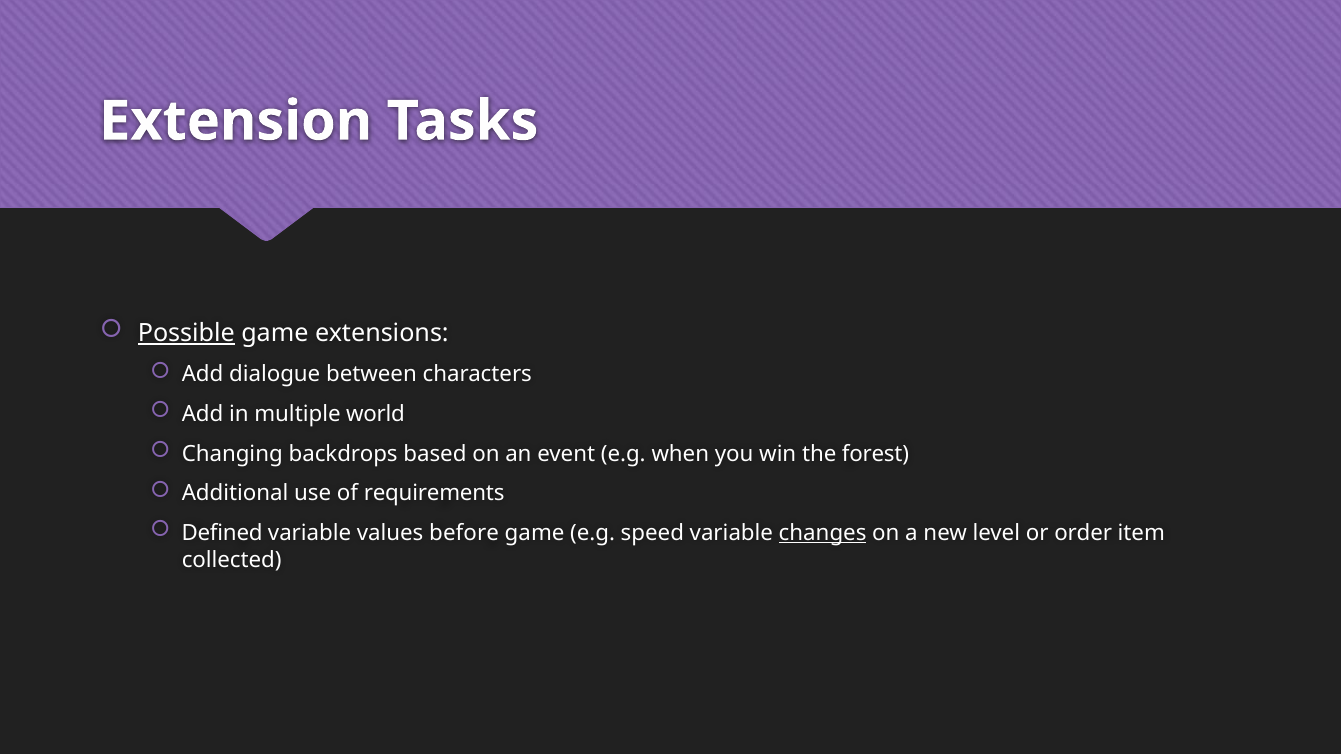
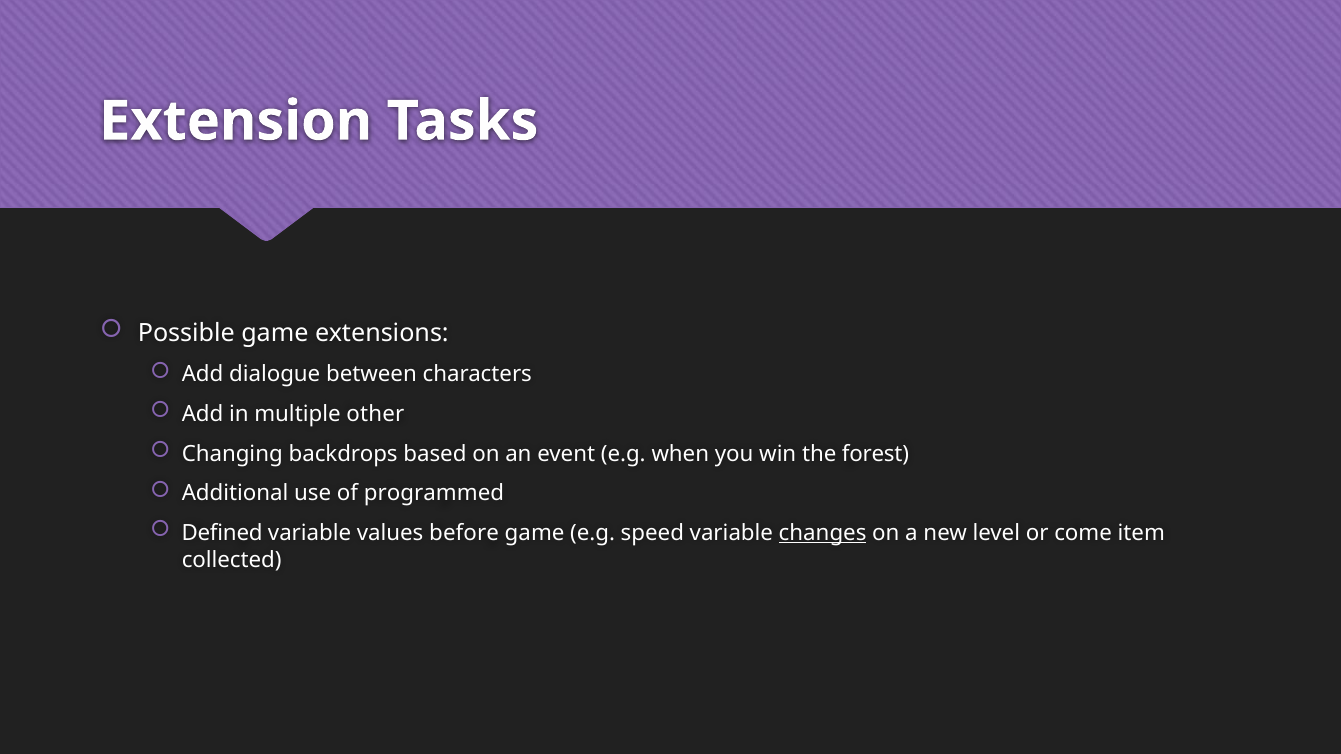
Possible underline: present -> none (186, 334)
world: world -> other (375, 414)
requirements: requirements -> programmed (434, 494)
order: order -> come (1083, 533)
